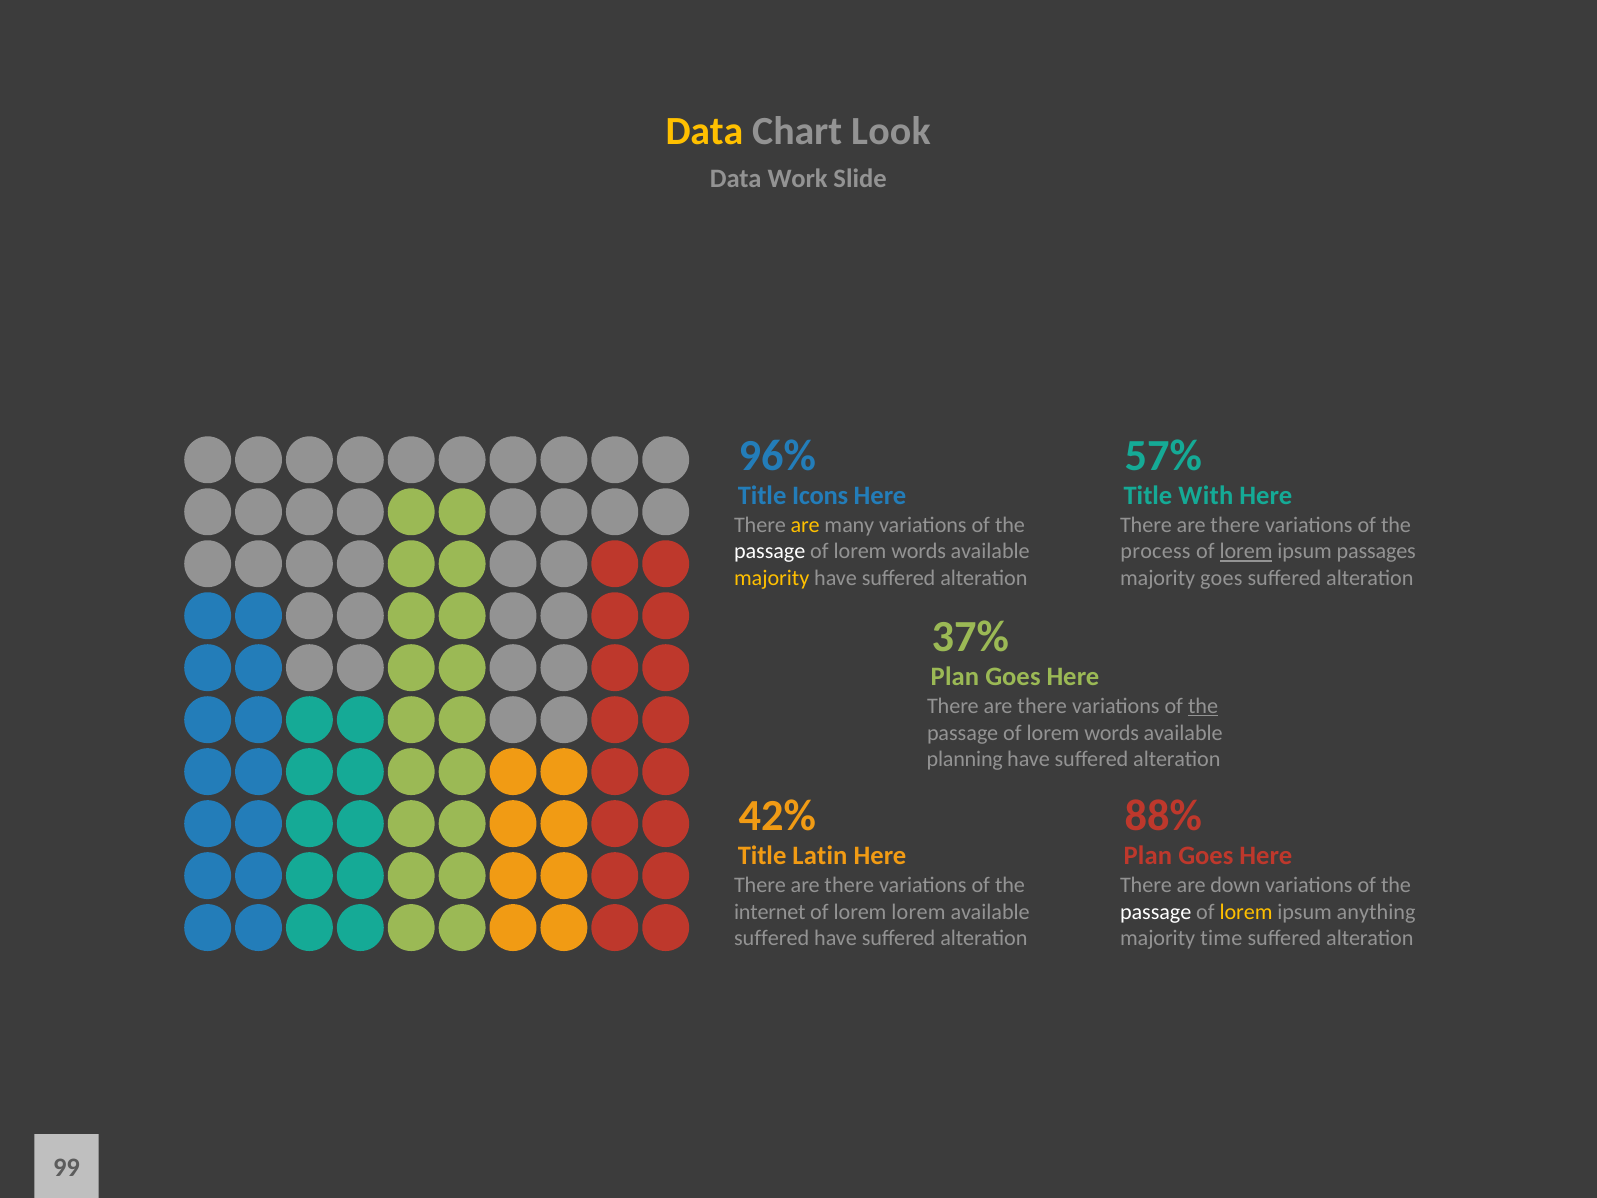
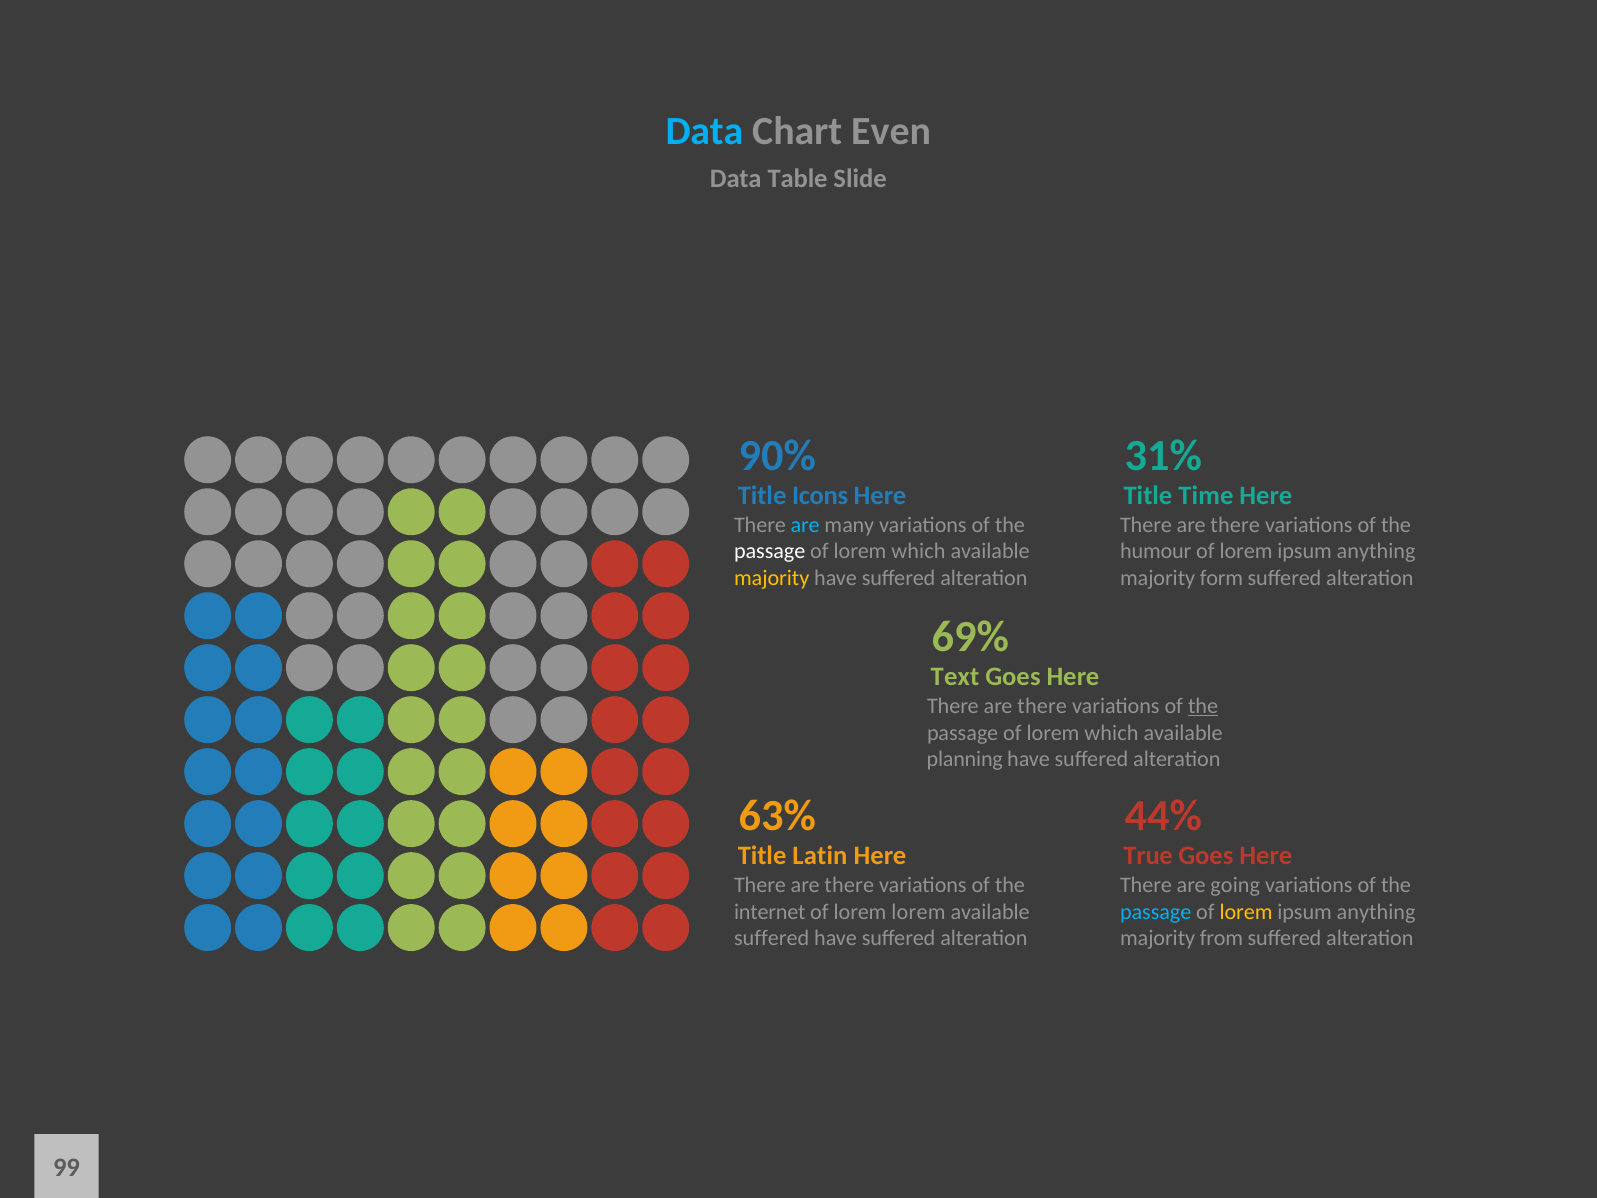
Data colour: yellow -> light blue (704, 131)
Look: Look -> Even (891, 131)
Work: Work -> Table (798, 178)
96%: 96% -> 90% (777, 455)
57%: 57% -> 31% (1163, 455)
With: With -> Time (1206, 495)
are colour: yellow -> light blue (805, 525)
words: words -> which (918, 551)
process: process -> humour (1156, 551)
lorem underline: present -> none (1246, 551)
passages: passages -> anything (1376, 551)
majority goes: goes -> form (1222, 578)
37%: 37% -> 69% (970, 636)
Plan: Plan -> Text (955, 676)
words: words -> which (1111, 733)
42%: 42% -> 63% (777, 816)
88%: 88% -> 44% (1163, 816)
Plan: Plan -> True (1148, 856)
down: down -> going (1235, 885)
passage colour: white -> light blue (1156, 912)
time: time -> from (1222, 938)
